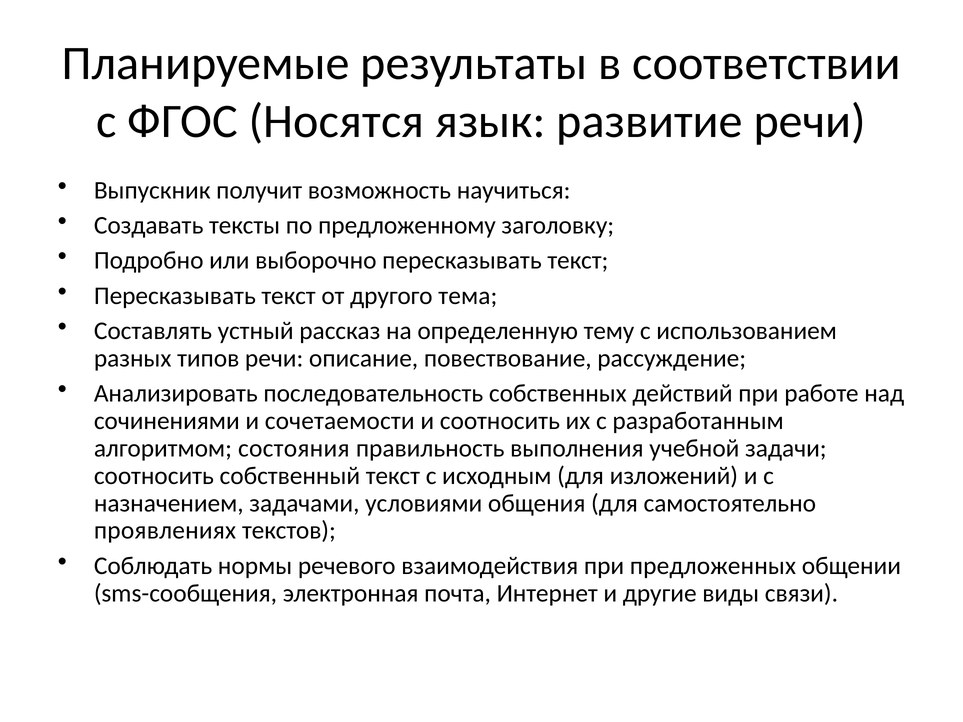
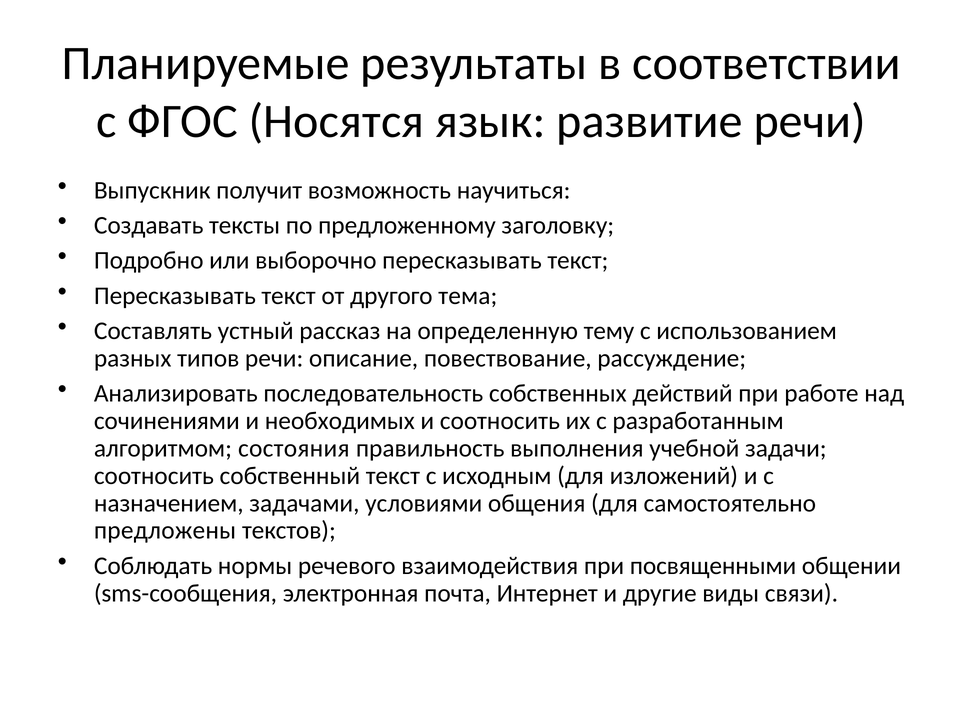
сочетаемости: сочетаемости -> необходимых (340, 421)
проявлениях: проявлениях -> предложены (165, 531)
предложенных: предложенных -> посвященными (713, 566)
